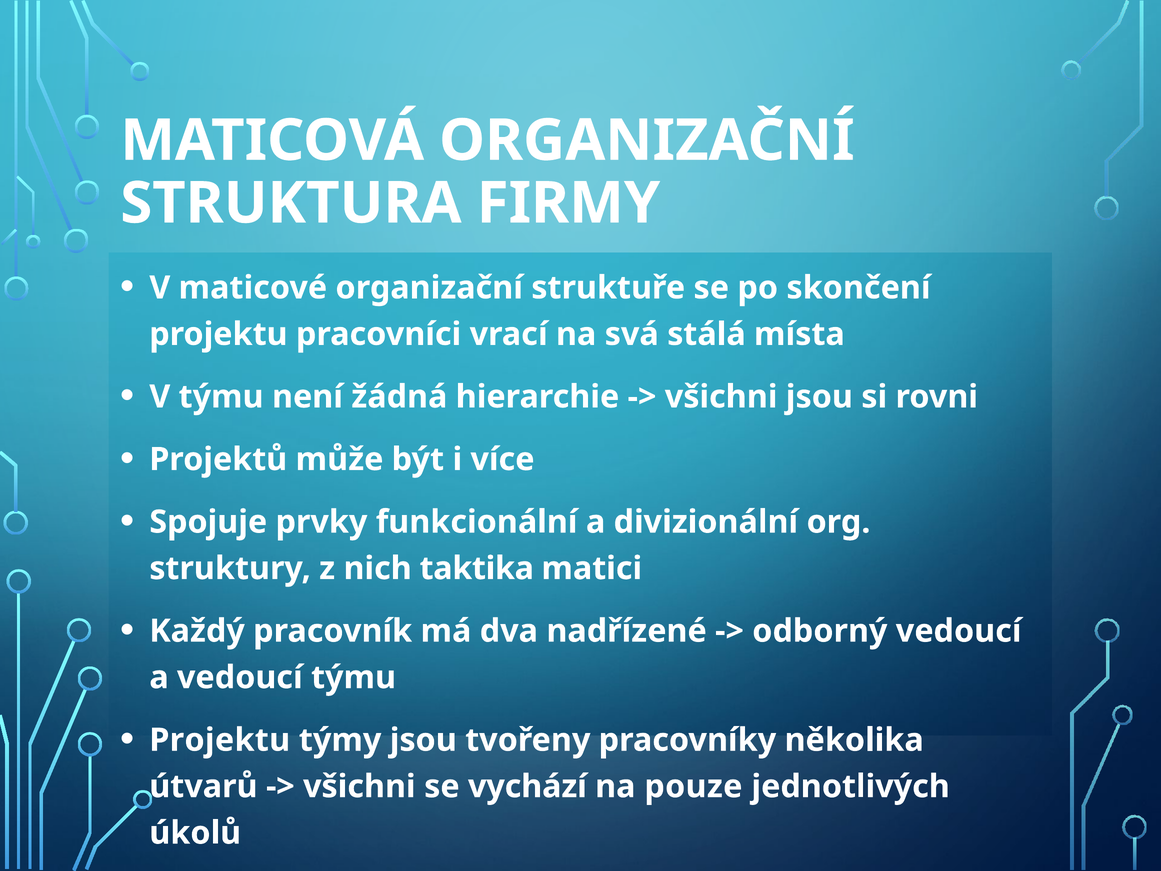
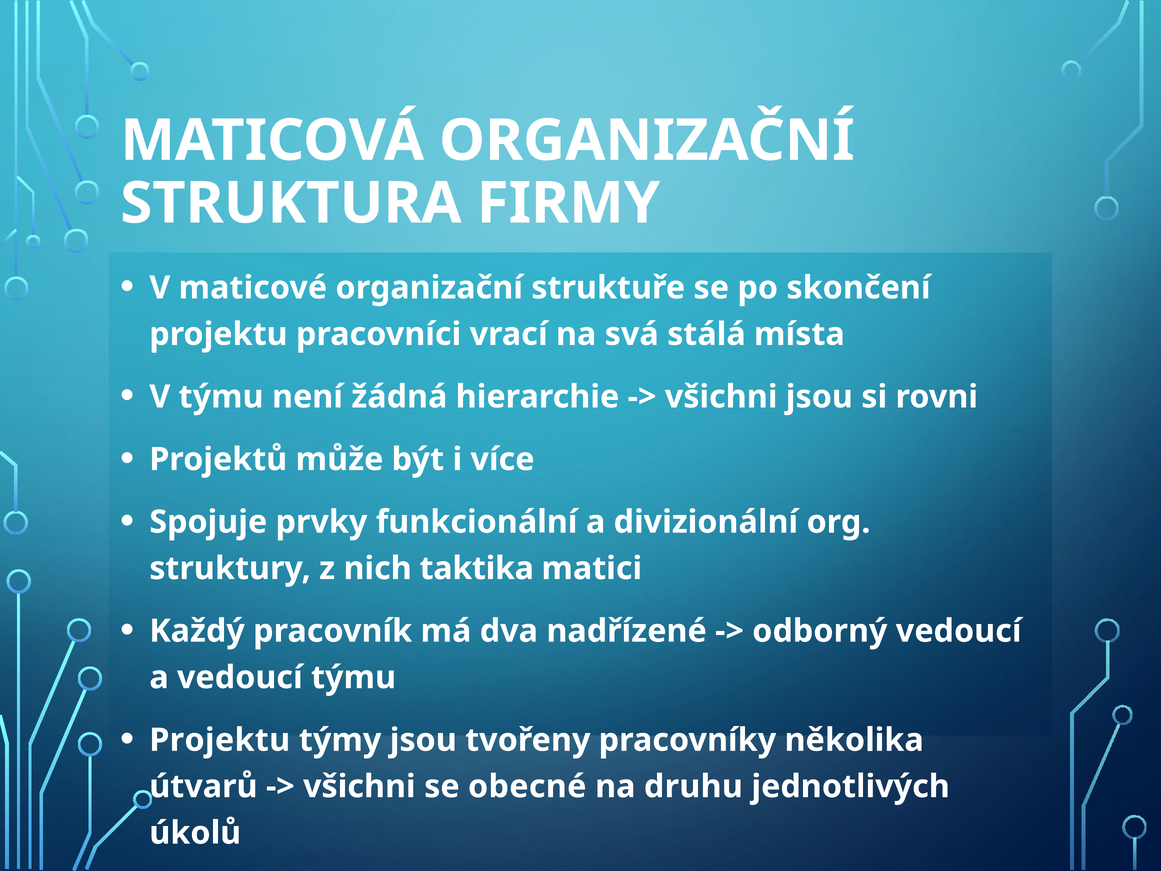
vychází: vychází -> obecné (527, 786)
pouze: pouze -> druhu (693, 786)
